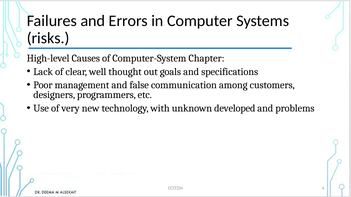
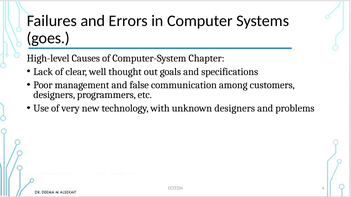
risks: risks -> goes (48, 38)
unknown developed: developed -> designers (235, 109)
